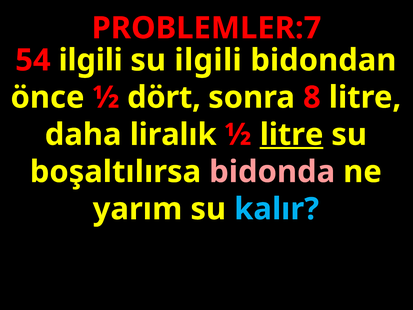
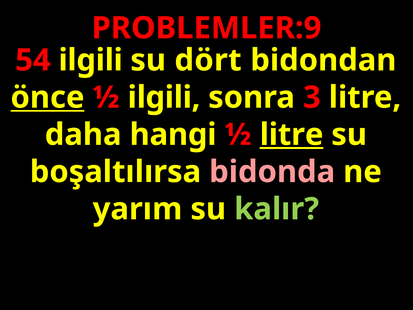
PROBLEMLER:7: PROBLEMLER:7 -> PROBLEMLER:9 (206, 28)
su ilgili: ilgili -> dört (208, 60)
önce underline: none -> present (47, 97)
½ dört: dört -> ilgili (164, 97)
8: 8 -> 3 (312, 97)
liralık: liralık -> hangi (173, 135)
kalır colour: light blue -> light green (277, 209)
